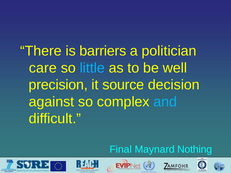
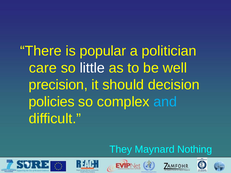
barriers: barriers -> popular (103, 51)
little colour: light blue -> white (92, 68)
source: source -> should (123, 85)
against: against -> policies (52, 102)
Final: Final -> They (121, 150)
